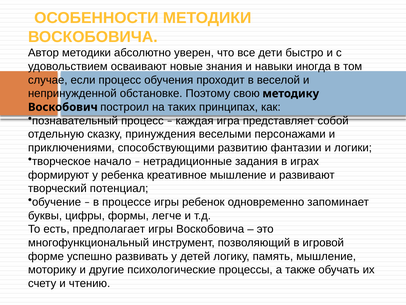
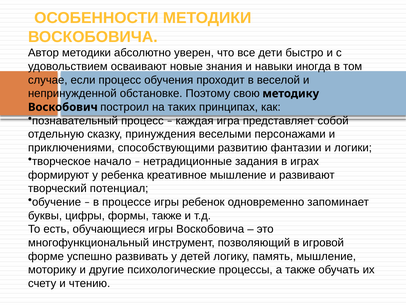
формы легче: легче -> также (167, 215)
предполагает: предполагает -> обучающиеся (109, 229)
